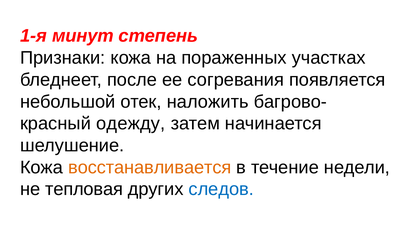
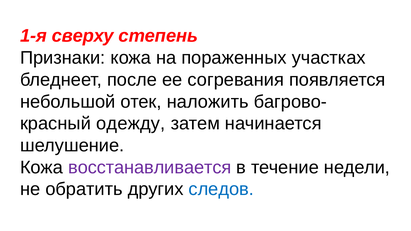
минут: минут -> сверху (83, 36)
восстанавливается colour: orange -> purple (150, 168)
тепловая: тепловая -> обратить (84, 189)
